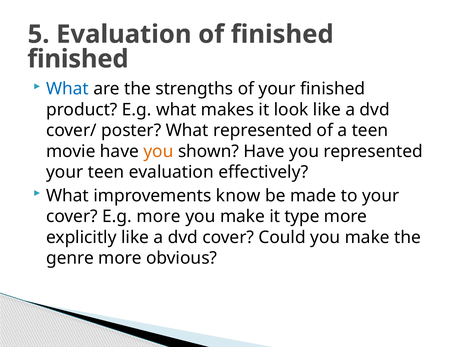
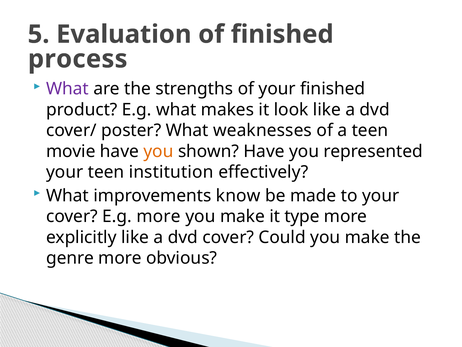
finished: finished -> process (78, 59)
What colour: blue -> purple (68, 89)
What represented: represented -> weaknesses (263, 130)
teen evaluation: evaluation -> institution (171, 172)
